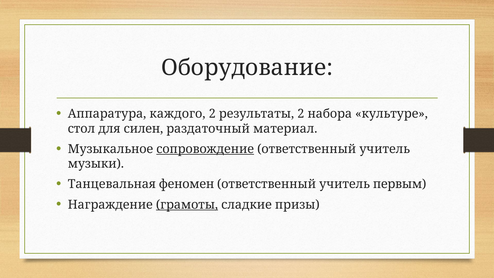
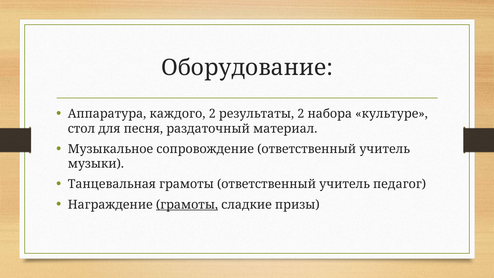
силен: силен -> песня (143, 129)
сопровождение underline: present -> none (205, 149)
Танцевальная феномен: феномен -> грамоты (187, 184)
первым: первым -> педагог (400, 184)
